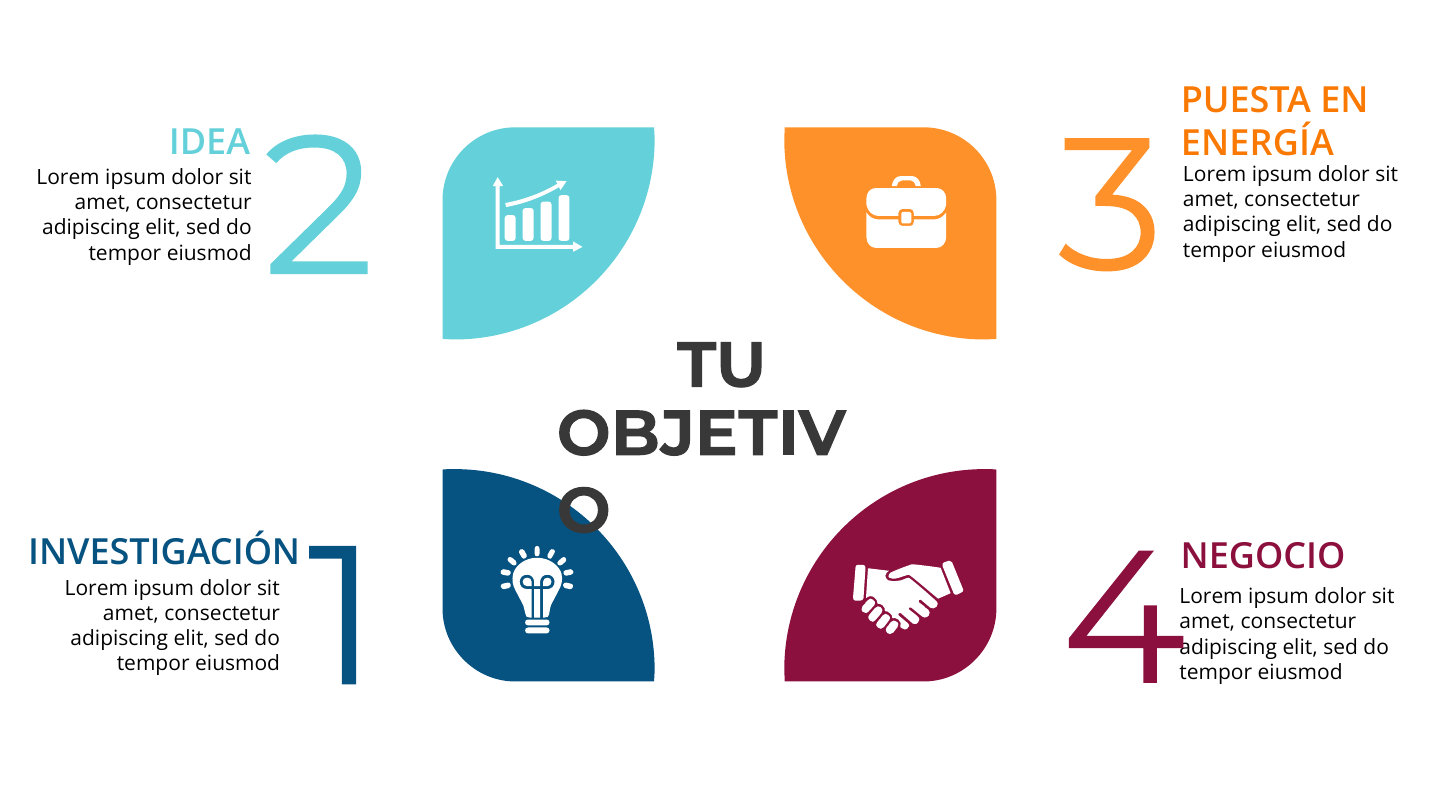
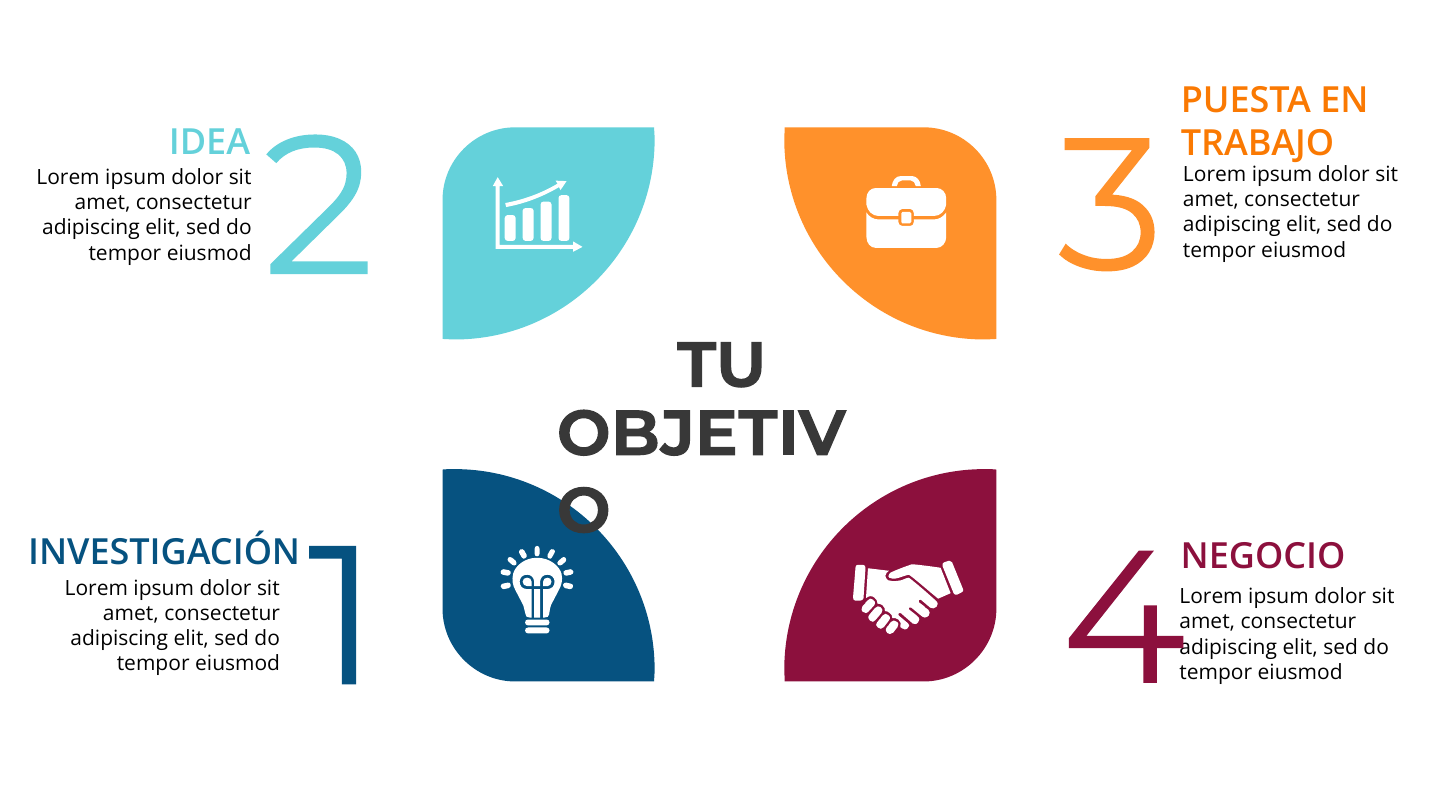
ENERGÍA: ENERGÍA -> TRABAJO (1258, 144)
